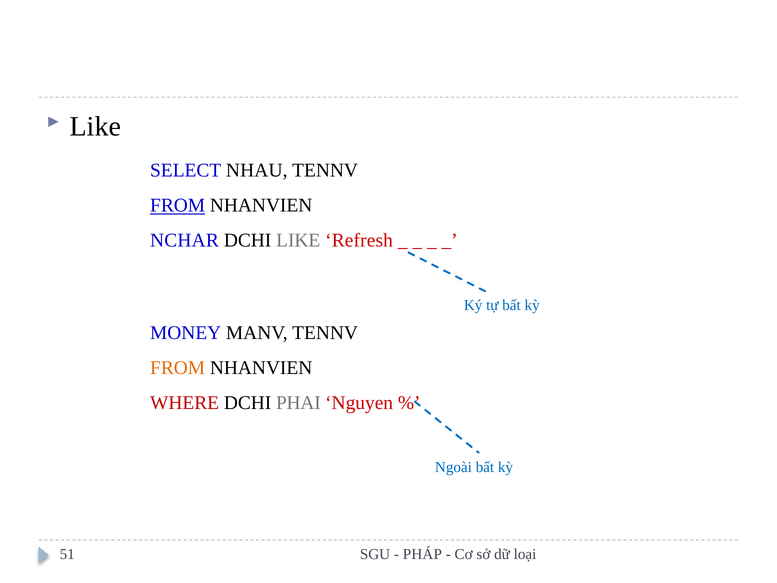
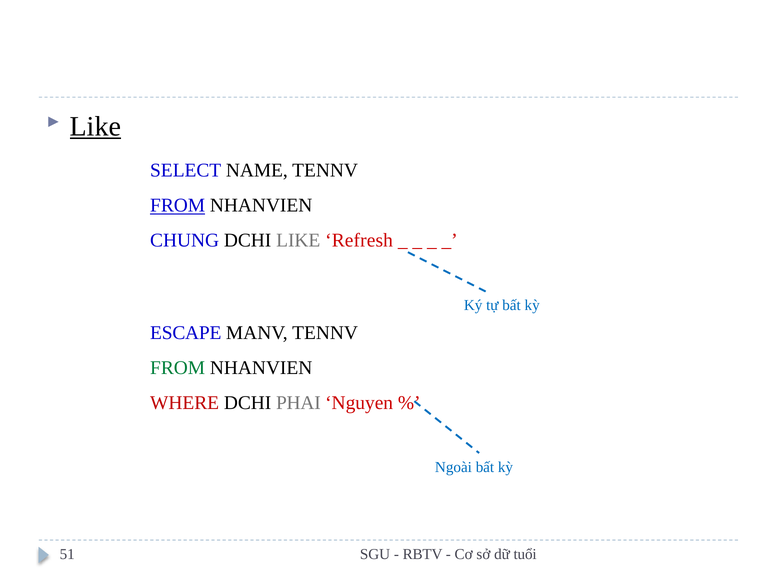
Like underline: none -> present (95, 126)
NHAU: NHAU -> NAME (257, 170)
NCHAR: NCHAR -> CHUNG (185, 240)
MONEY: MONEY -> ESCAPE (186, 333)
FROM colour: orange -> green (178, 368)
PHÁP: PHÁP -> RBTV (423, 554)
loại: loại -> tuổi (525, 554)
